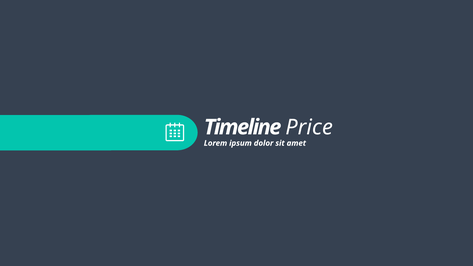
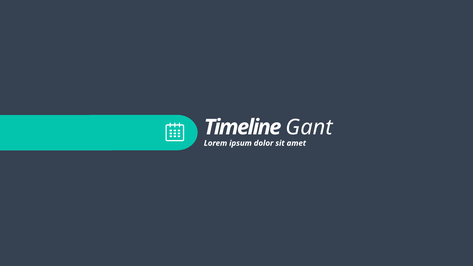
Price: Price -> Gant (309, 127)
